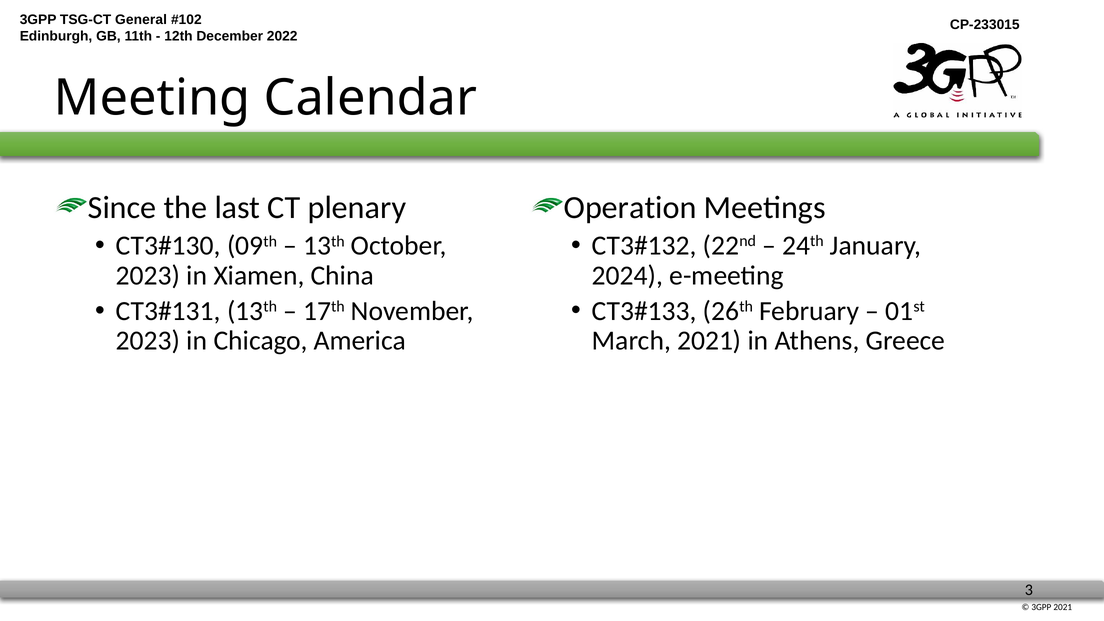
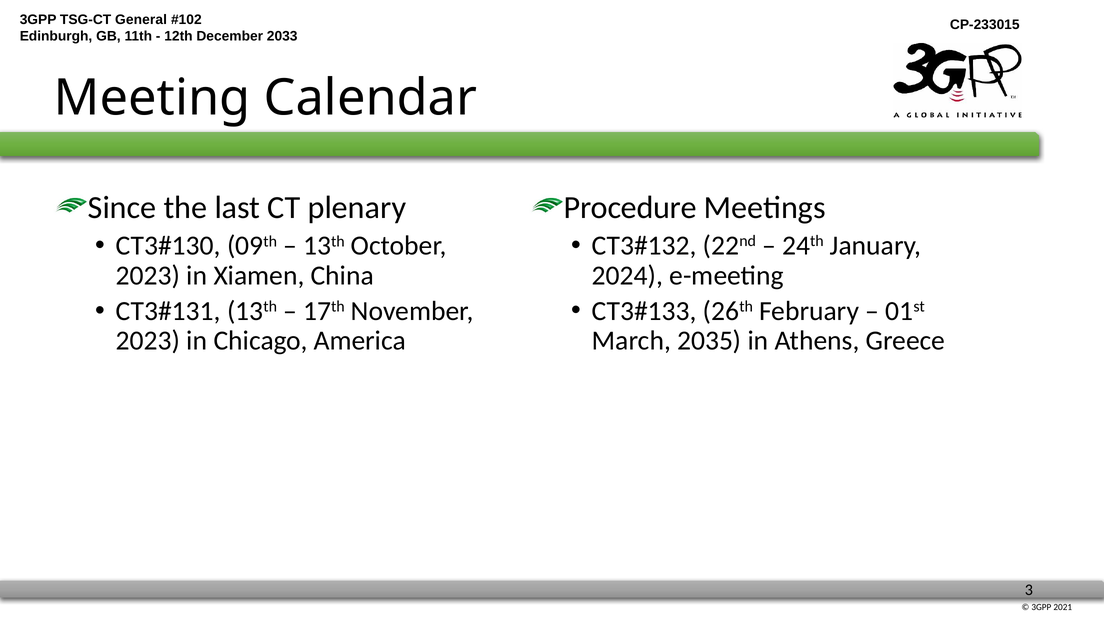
2022: 2022 -> 2033 (282, 36)
Operation: Operation -> Procedure (630, 208)
March 2021: 2021 -> 2035 (709, 341)
